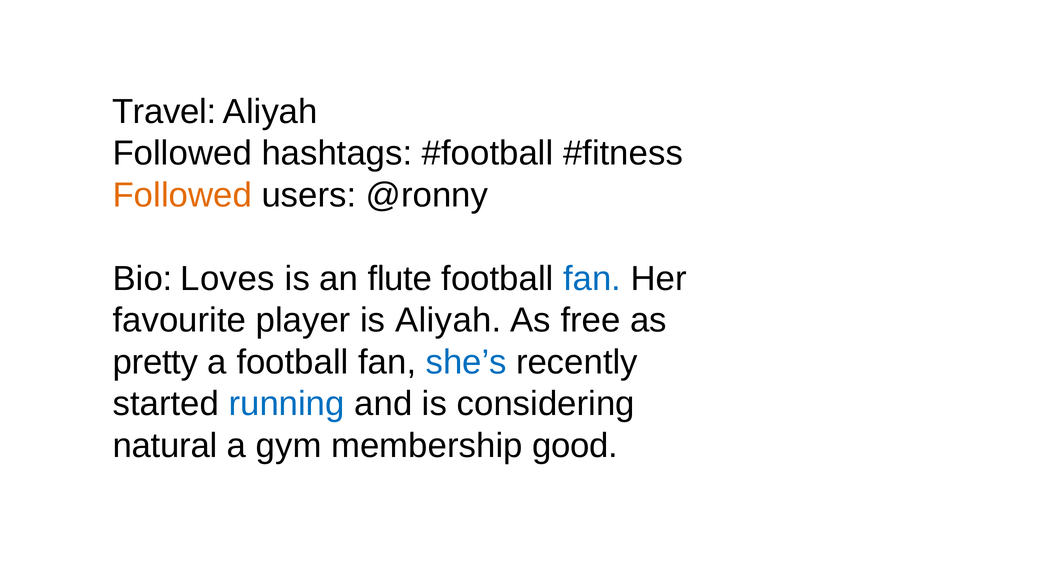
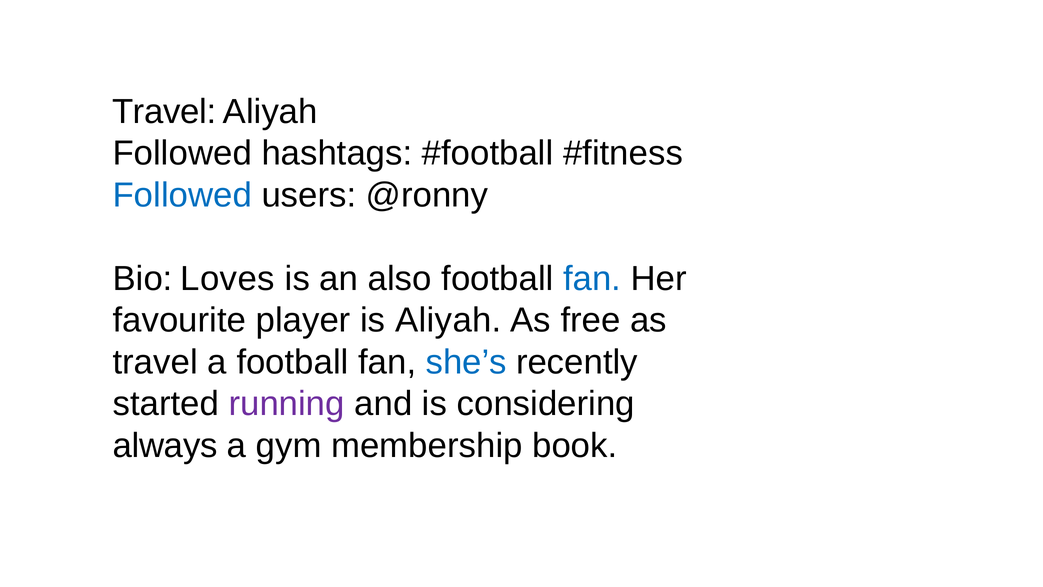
Followed colour: orange -> blue (182, 195)
flute: flute -> also (400, 279)
pretty: pretty -> travel (155, 362)
running colour: blue -> purple (287, 404)
natural: natural -> always (165, 445)
good: good -> book (575, 445)
